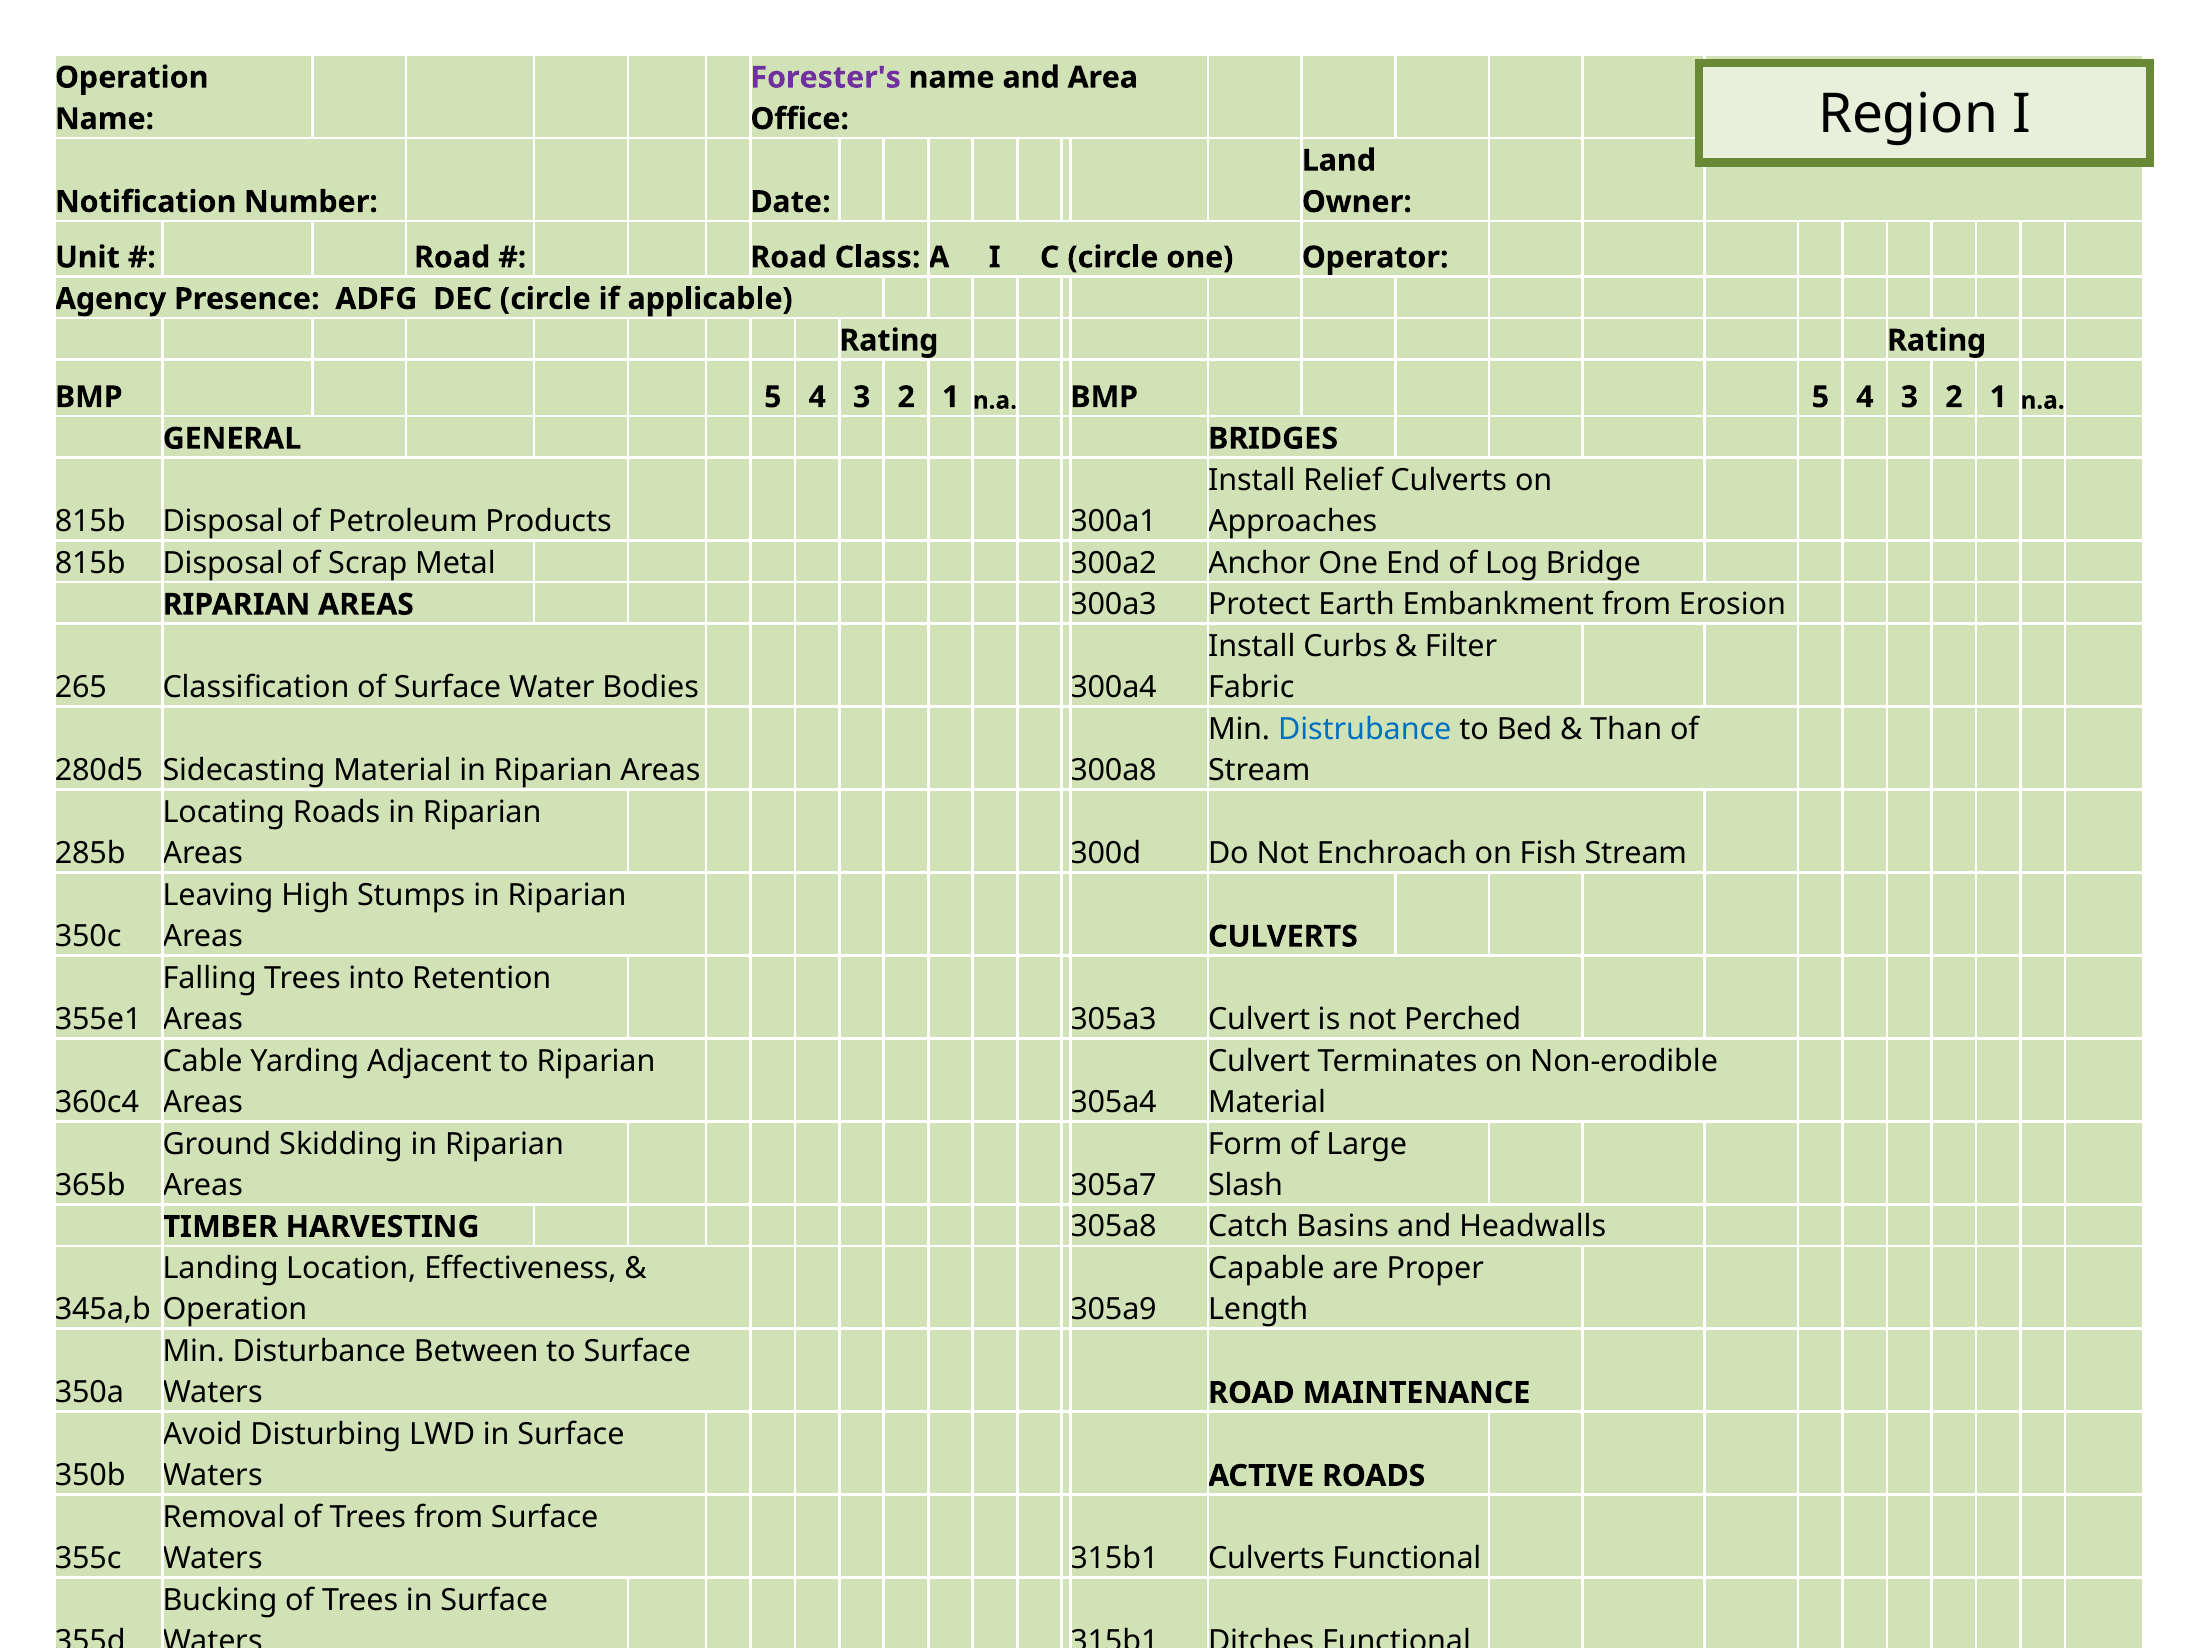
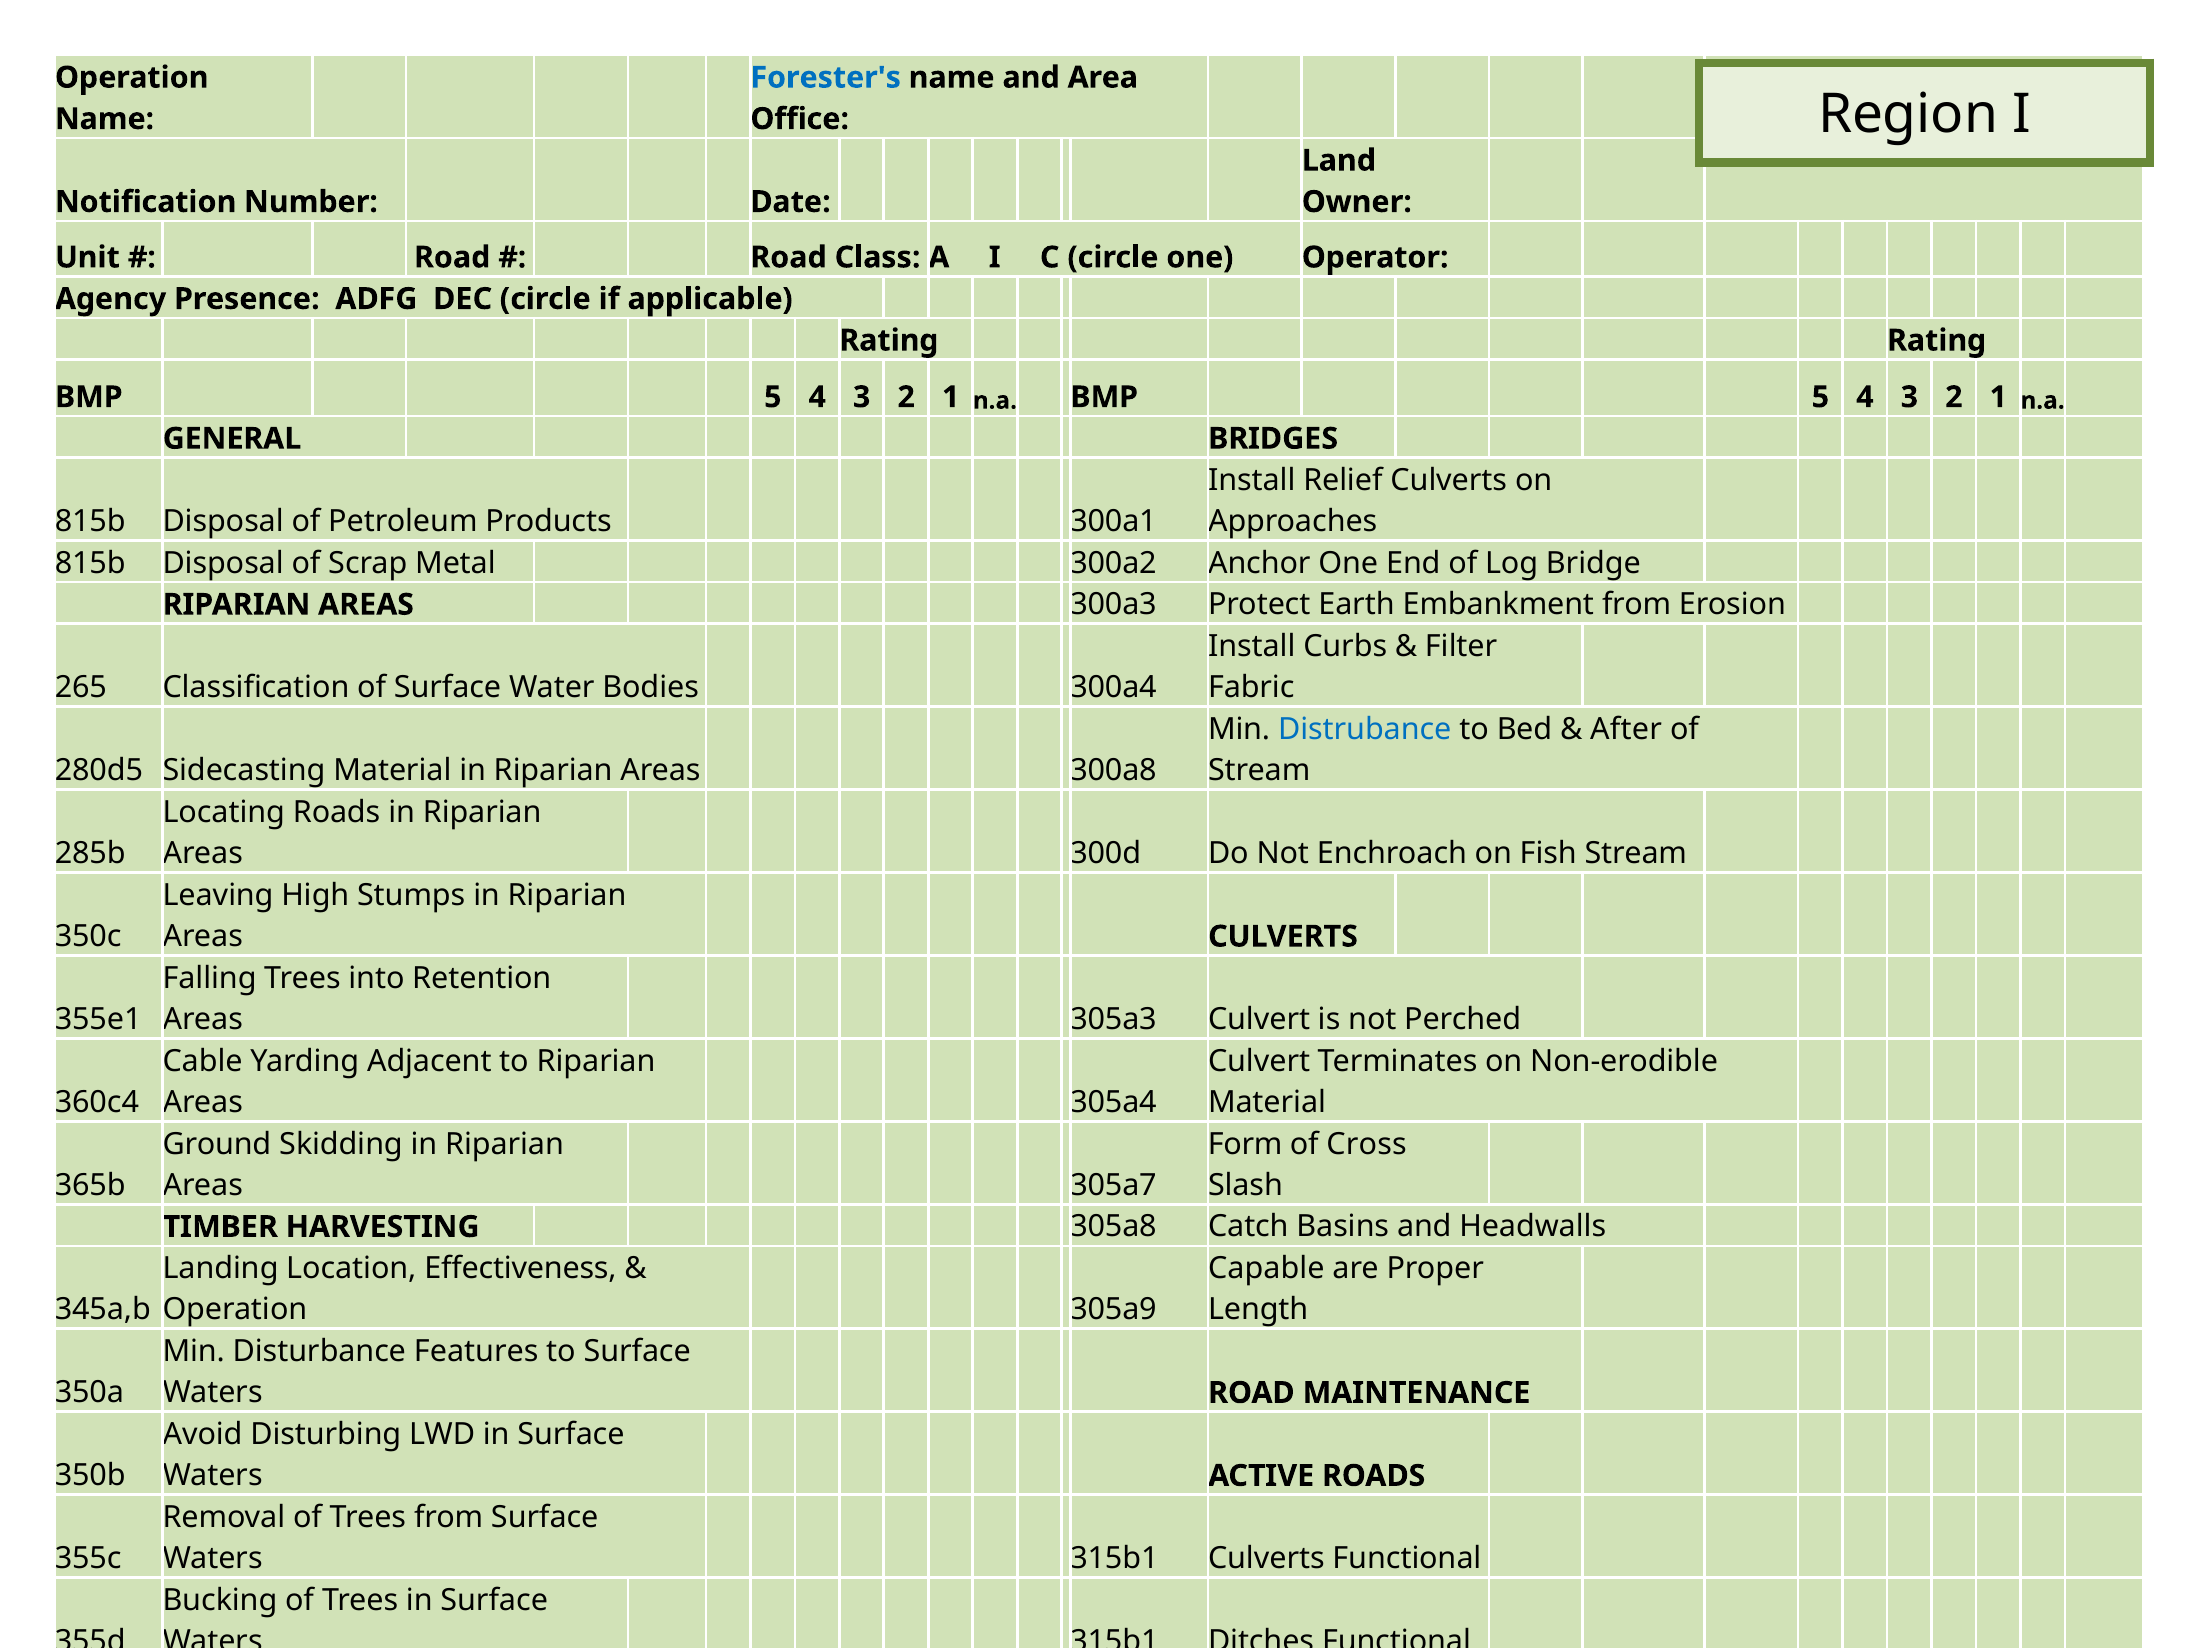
Forester's colour: purple -> blue (826, 78)
Than: Than -> After (1626, 729)
Large: Large -> Cross (1367, 1144)
Between: Between -> Features (476, 1352)
